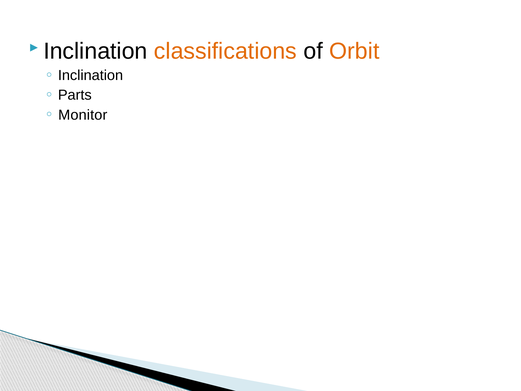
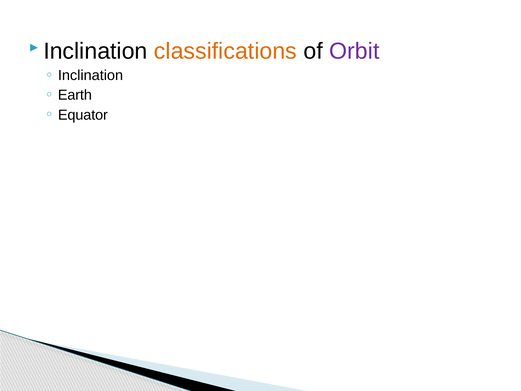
Orbit colour: orange -> purple (354, 51)
Parts: Parts -> Earth (75, 95)
Monitor: Monitor -> Equator (83, 115)
